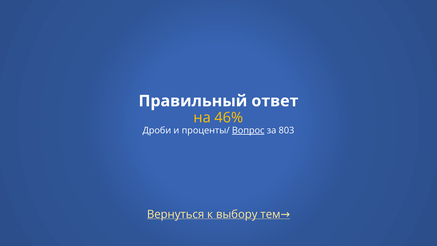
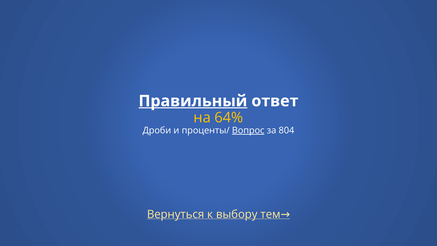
Правильный underline: none -> present (193, 101)
46%: 46% -> 64% (229, 117)
803: 803 -> 804 (286, 130)
